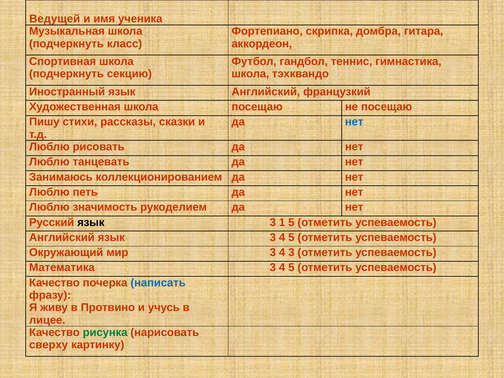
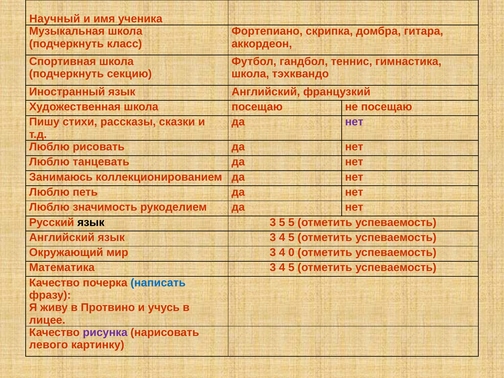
Ведущей: Ведущей -> Научный (55, 19)
нет colour: blue -> purple (354, 122)
3 1: 1 -> 5 (282, 222)
4 3: 3 -> 0 (291, 253)
рисунка colour: green -> purple (105, 333)
сверху: сверху -> левого (49, 345)
